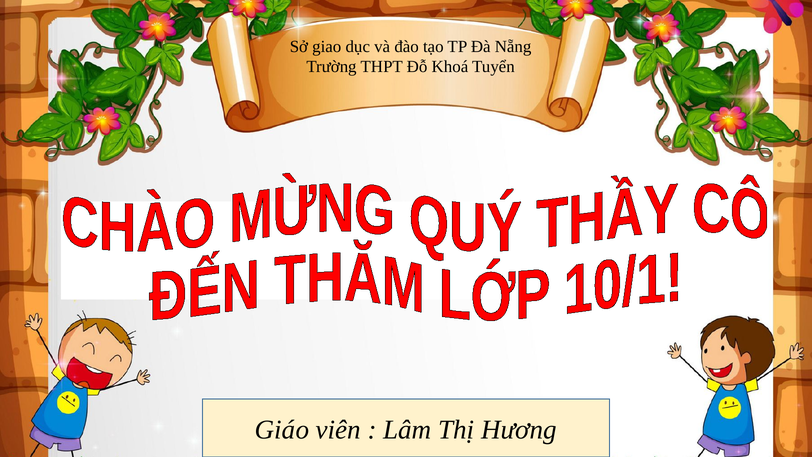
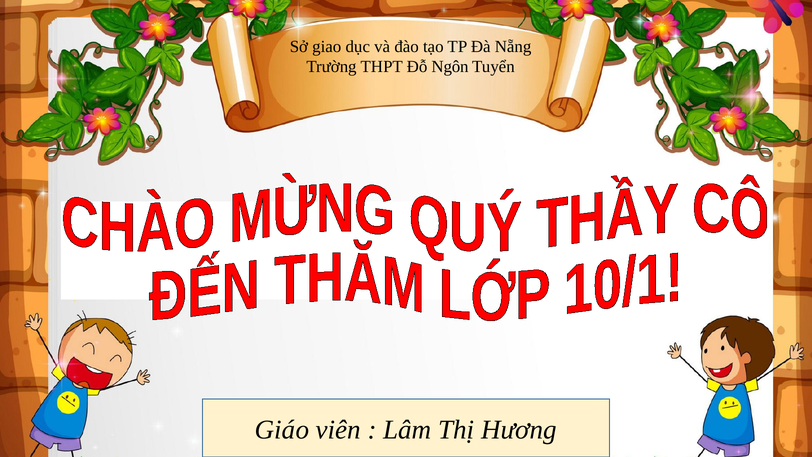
Khoá: Khoá -> Ngôn (450, 67)
